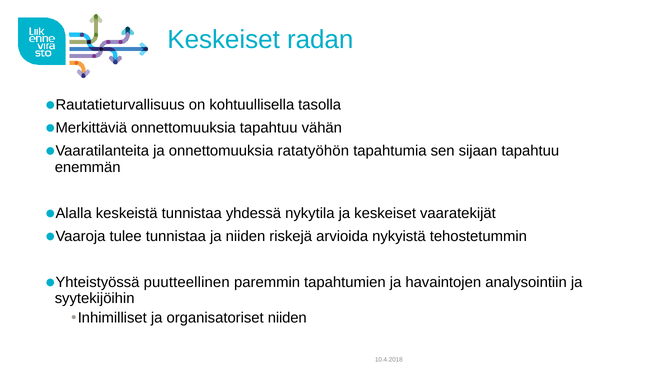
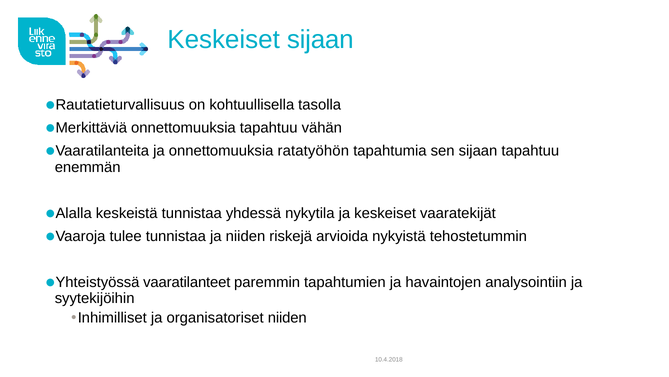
Keskeiset radan: radan -> sijaan (320, 39)
puutteellinen: puutteellinen -> vaaratilanteet (187, 282)
